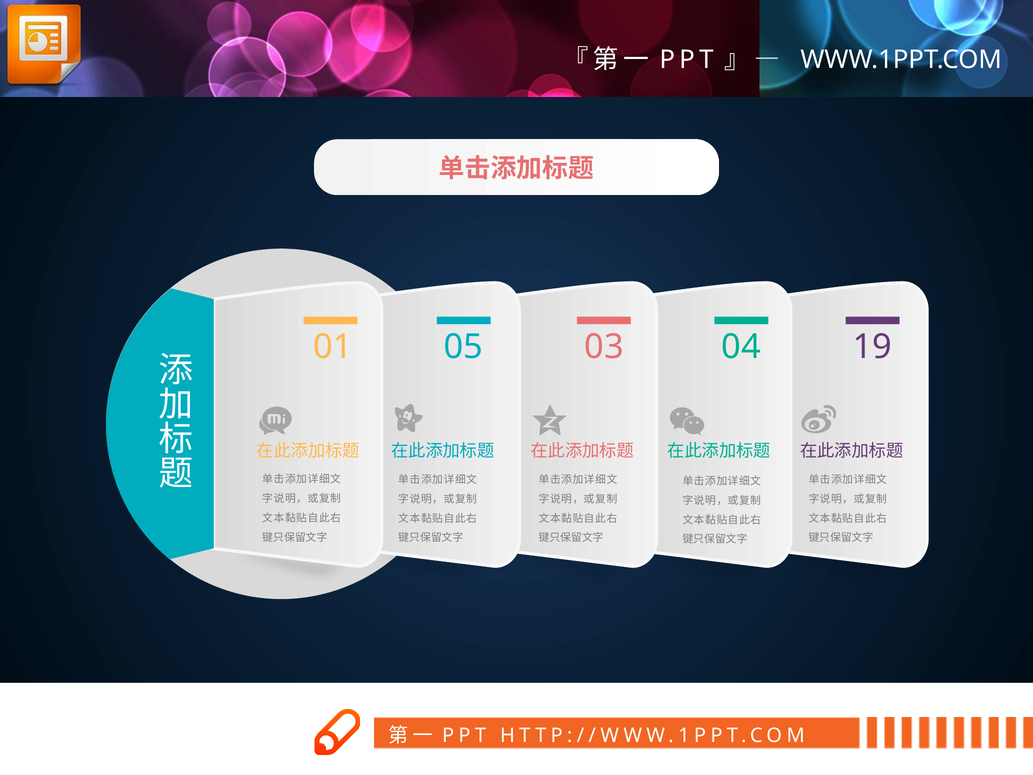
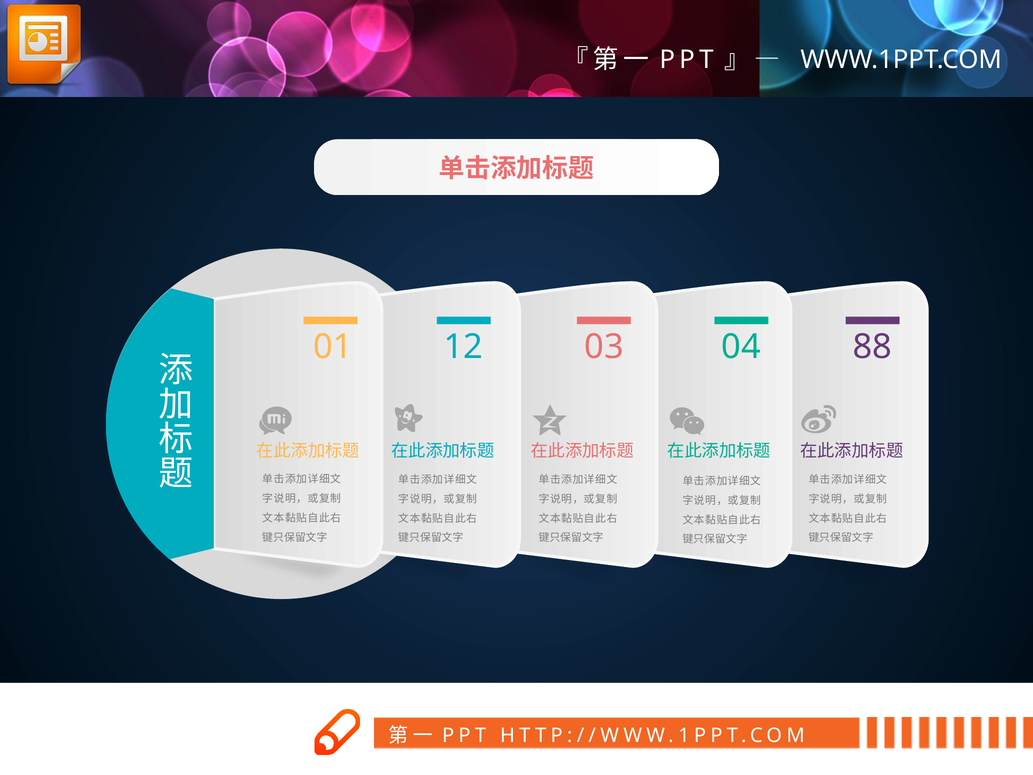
05: 05 -> 12 (463, 347)
19: 19 -> 88 (872, 347)
